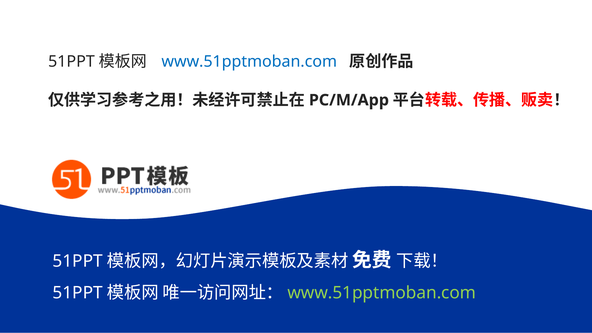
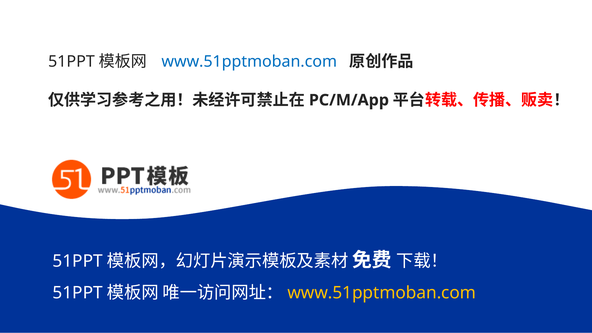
www.51pptmoban.com colour: light green -> yellow (382, 293)
